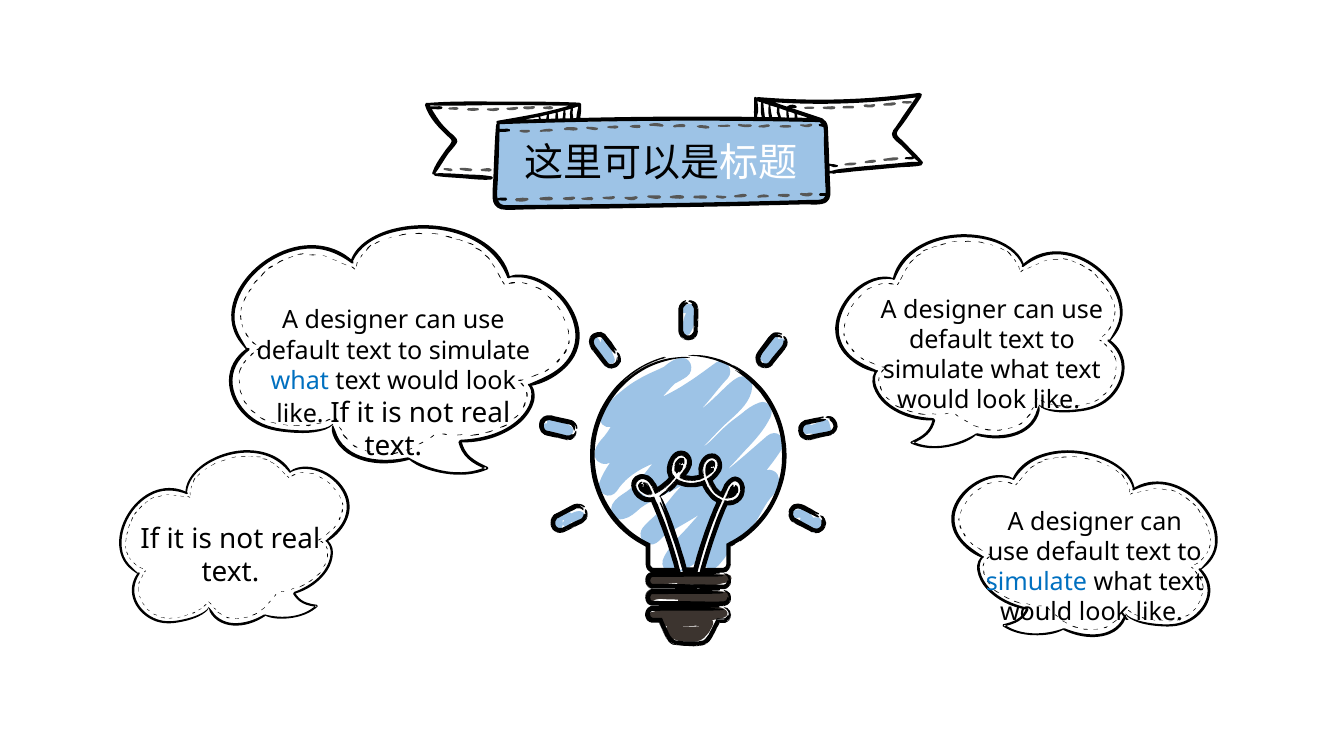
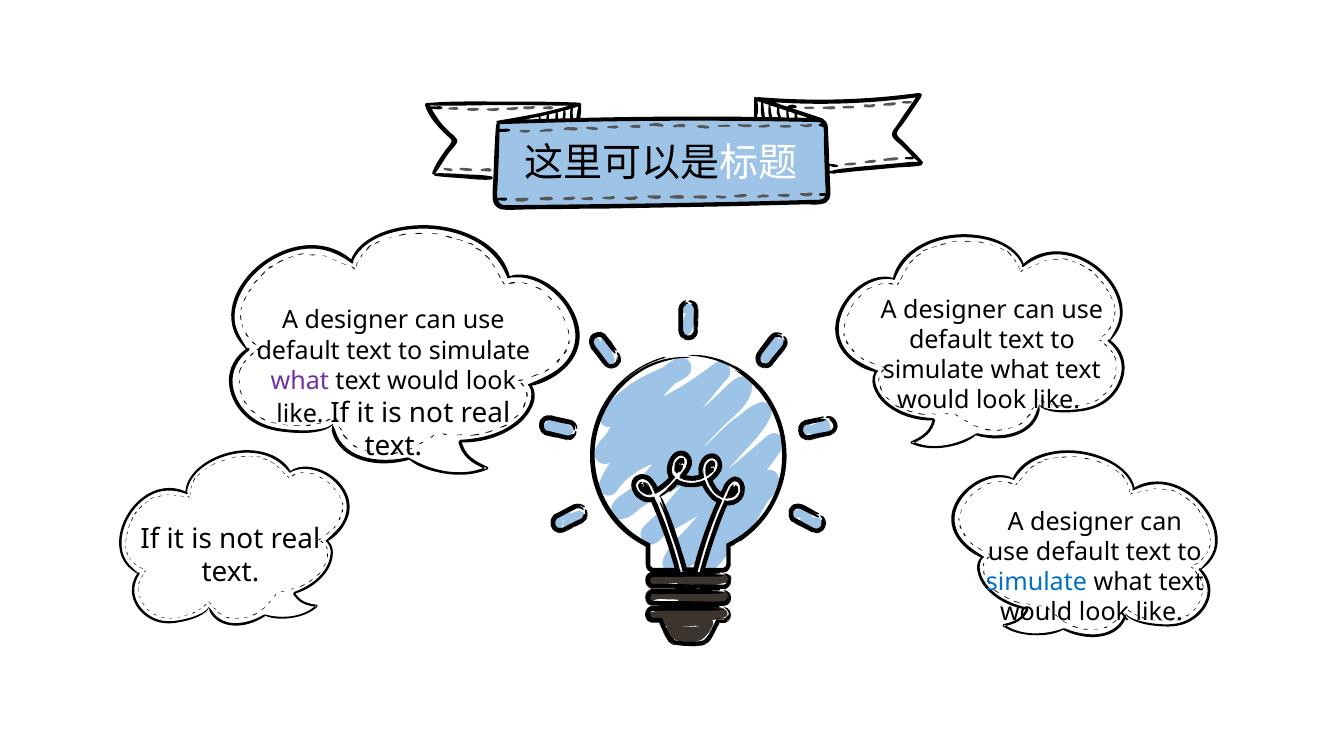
what colour: blue -> purple (300, 381)
